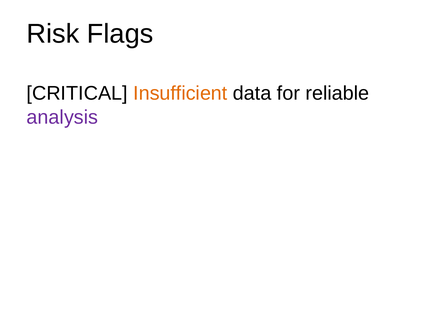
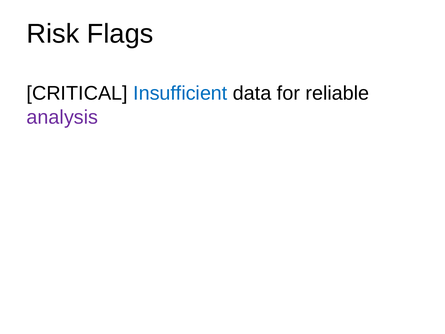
Insufficient colour: orange -> blue (180, 93)
